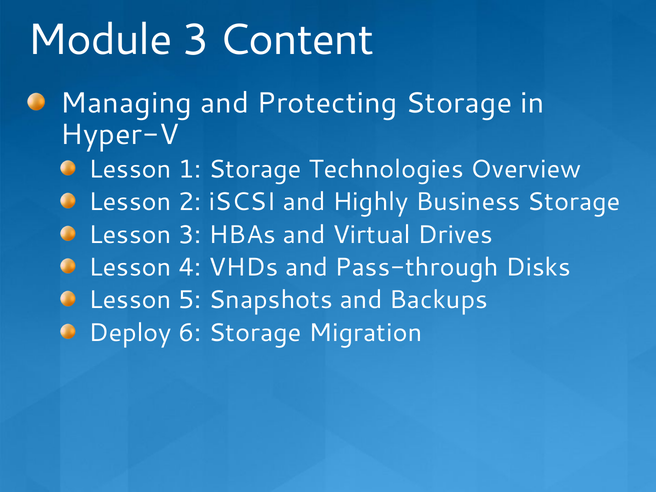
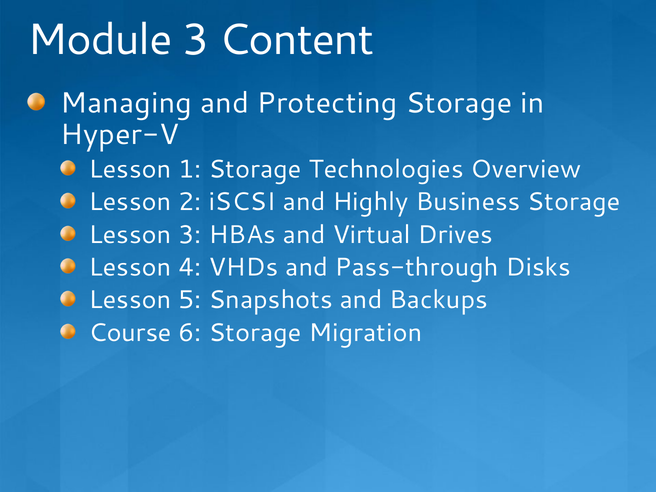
Deploy: Deploy -> Course (130, 333)
